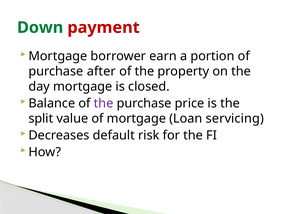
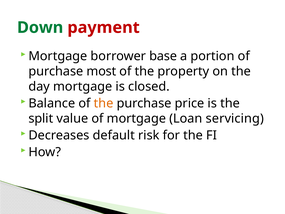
earn: earn -> base (163, 56)
after: after -> most (101, 71)
the colour: purple -> orange (104, 103)
